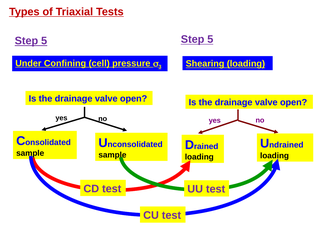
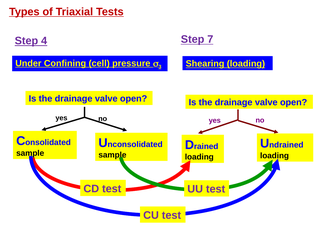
5: 5 -> 7 (210, 39)
5: 5 -> 4 (44, 41)
